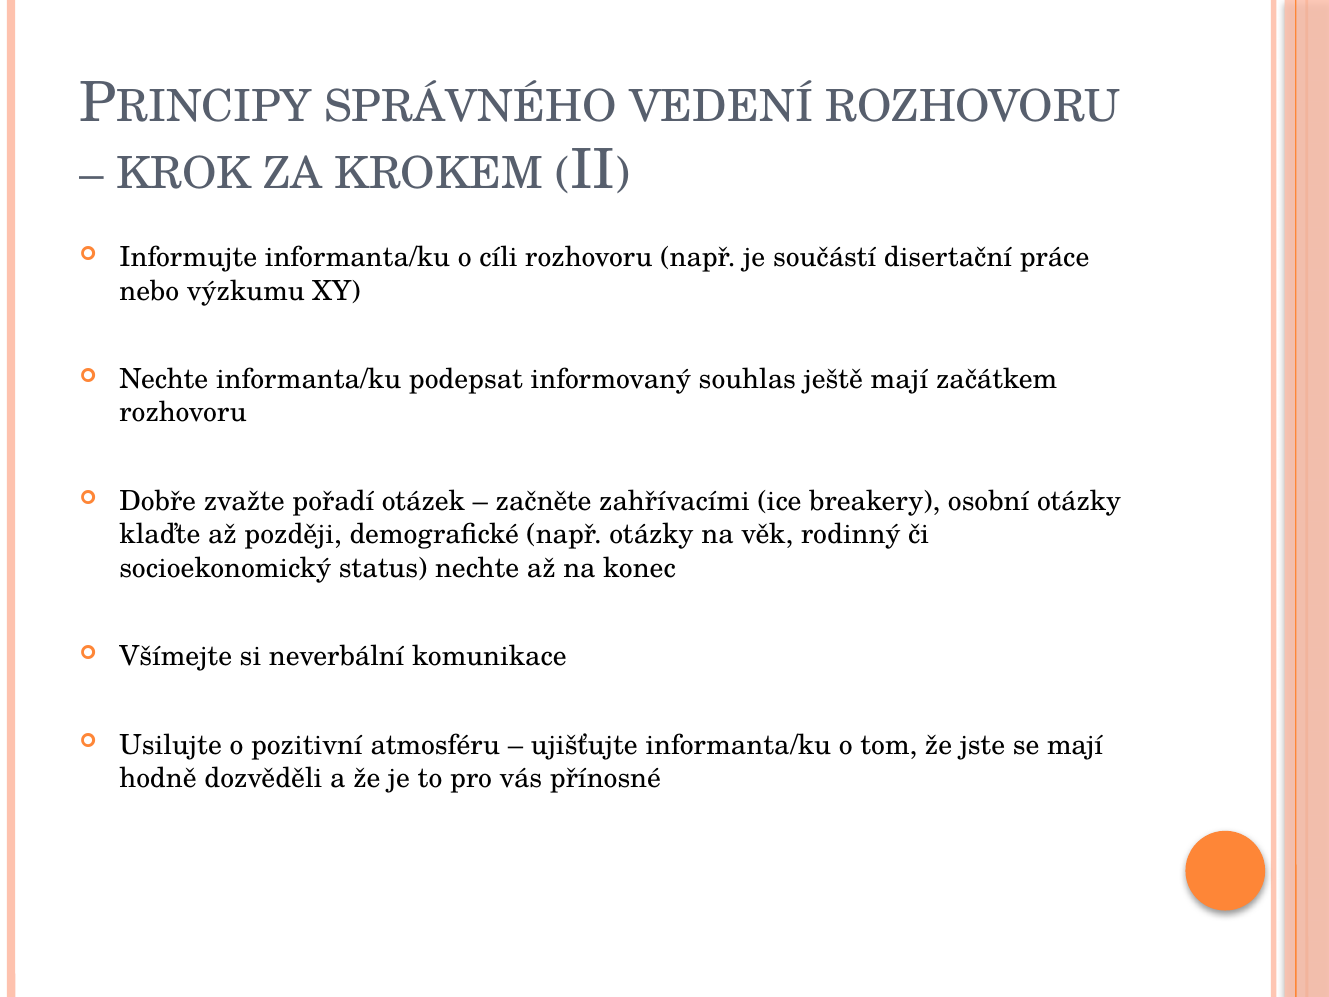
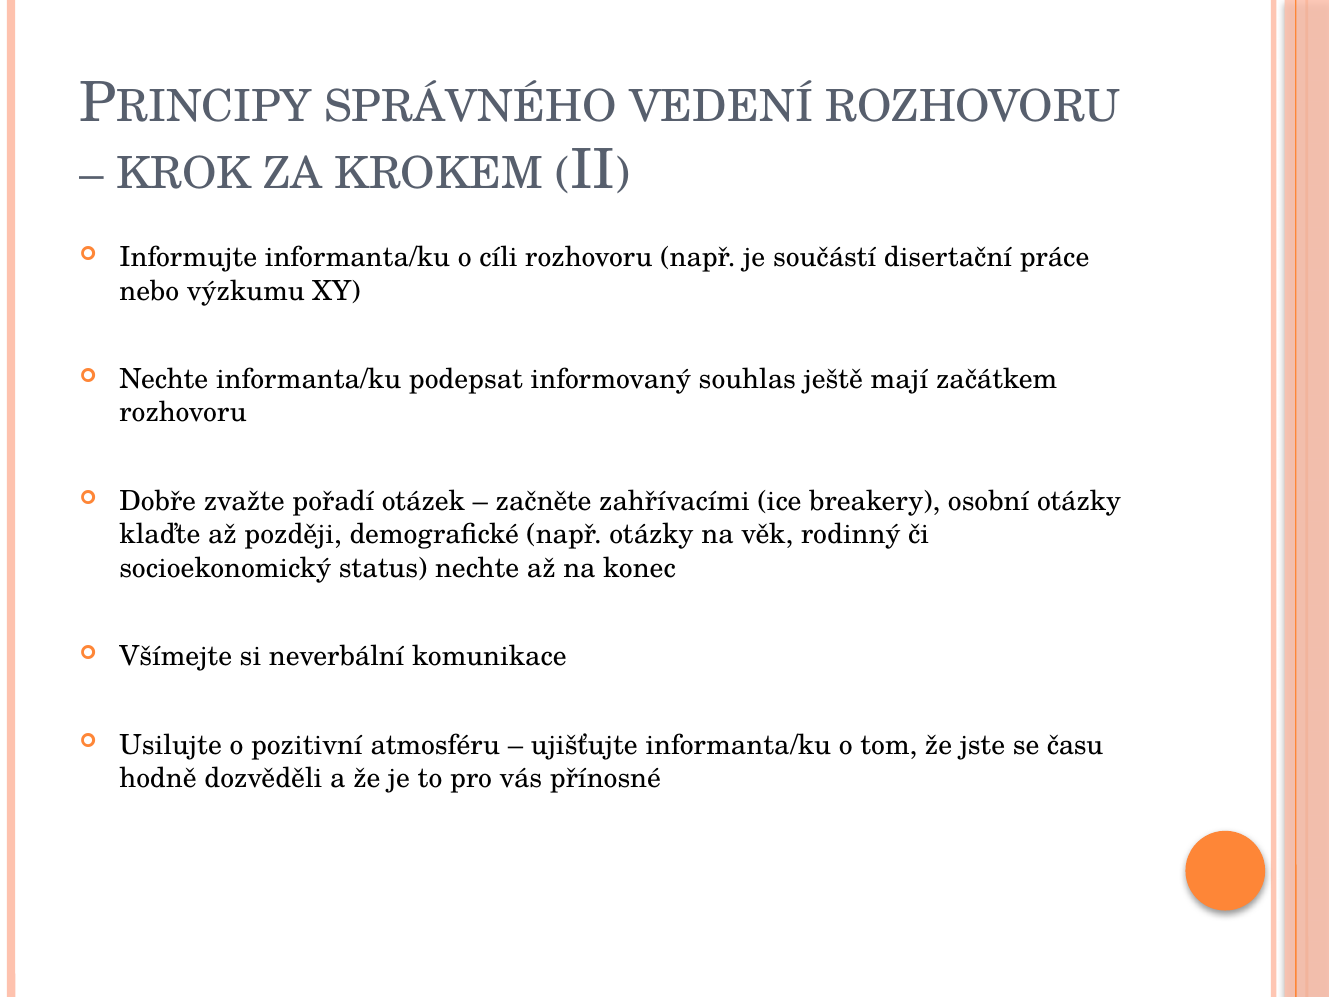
se mají: mají -> času (1075, 745)
